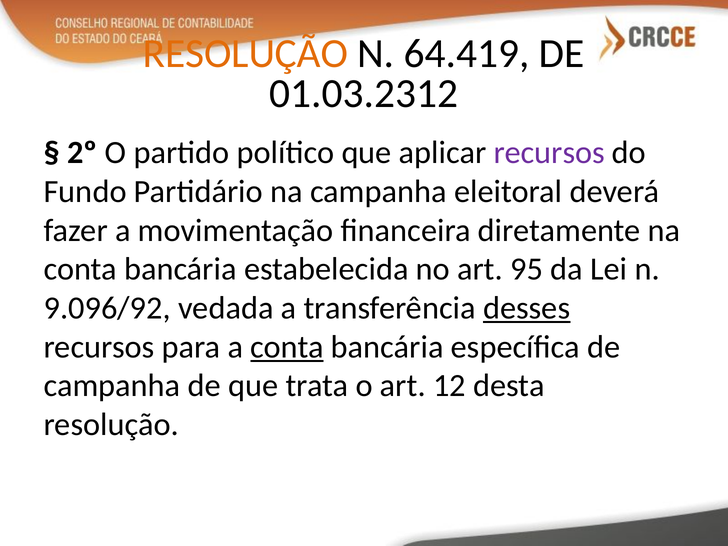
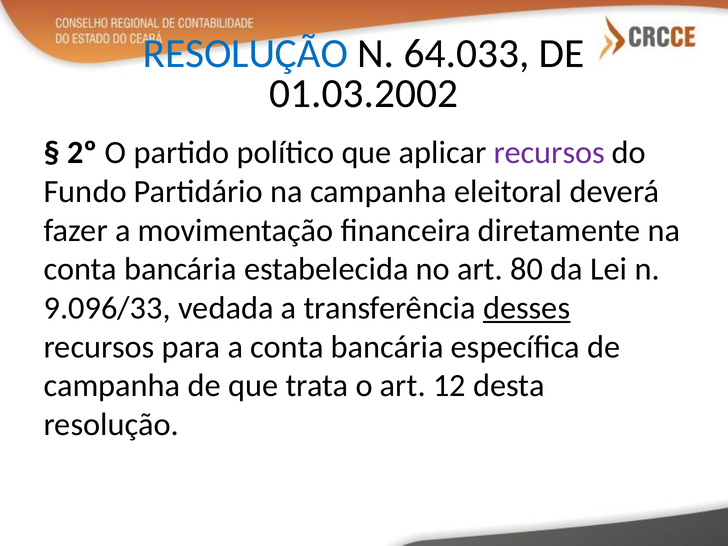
RESOLUÇÃO colour: orange -> blue (245, 54)
64.419: 64.419 -> 64.033 (467, 54)
01.03.2312: 01.03.2312 -> 01.03.2002 (364, 93)
95: 95 -> 80 (527, 269)
9.096/92: 9.096/92 -> 9.096/33 (107, 308)
conta underline: present -> none (287, 347)
